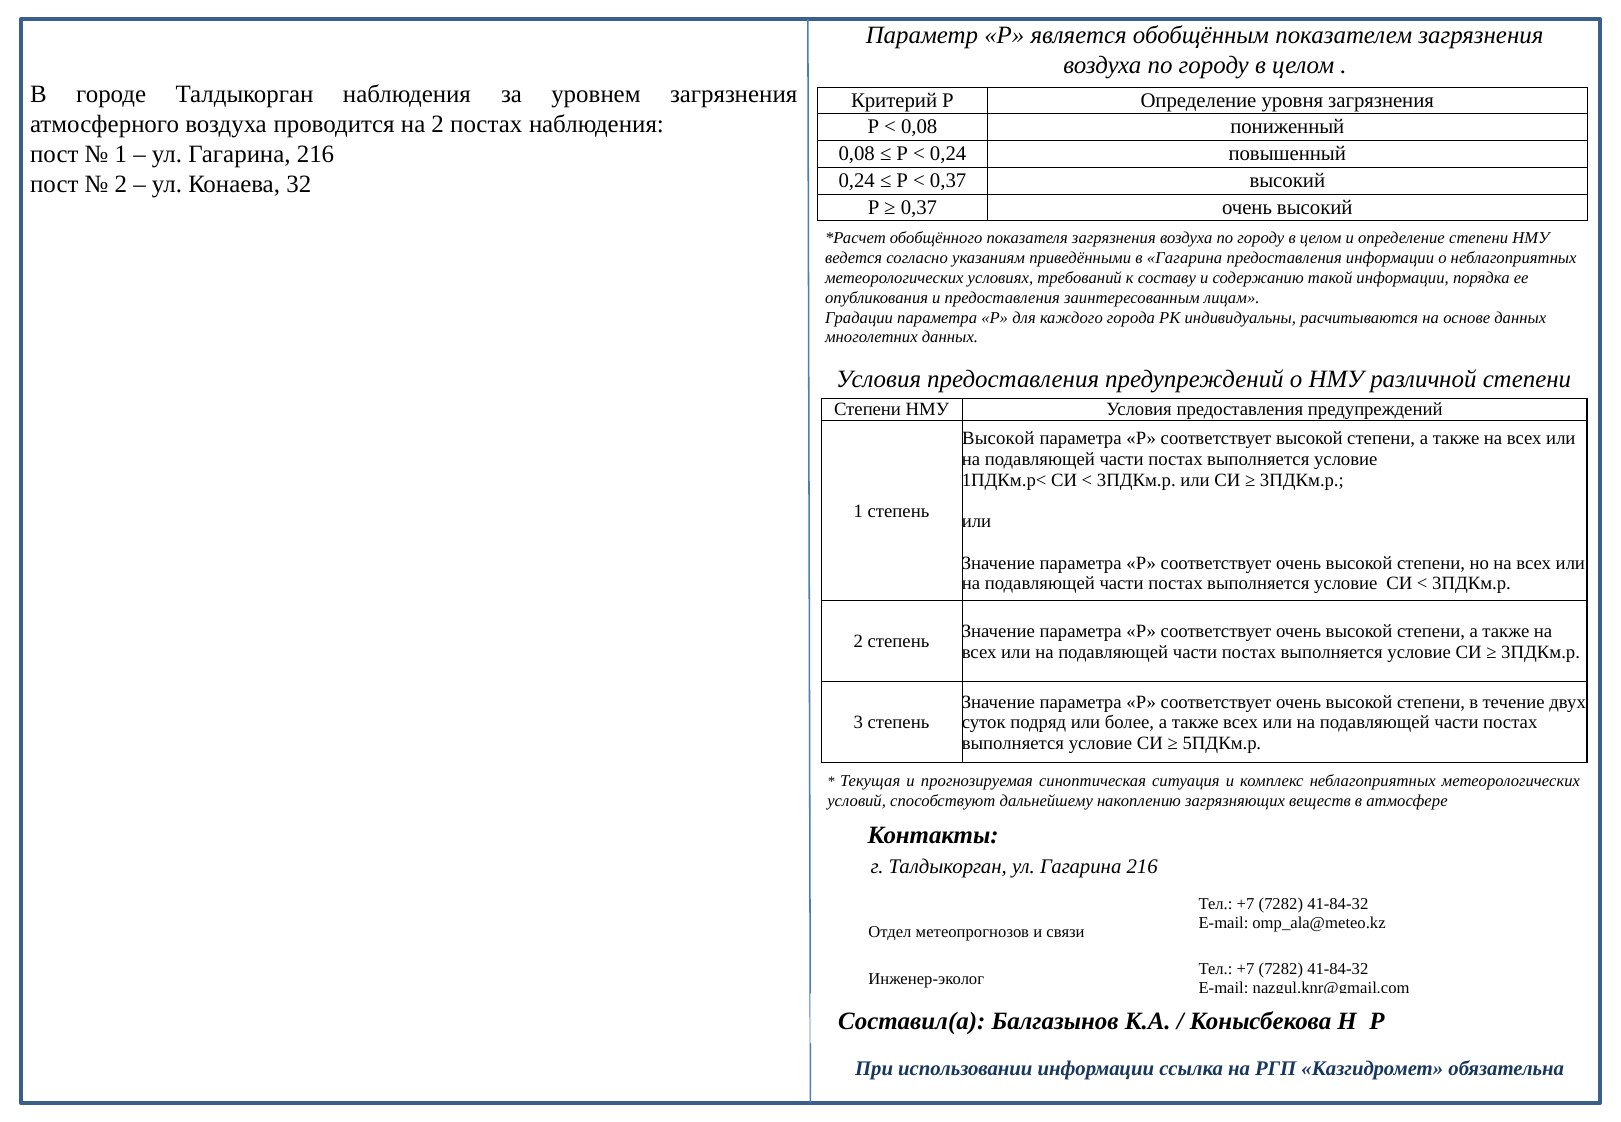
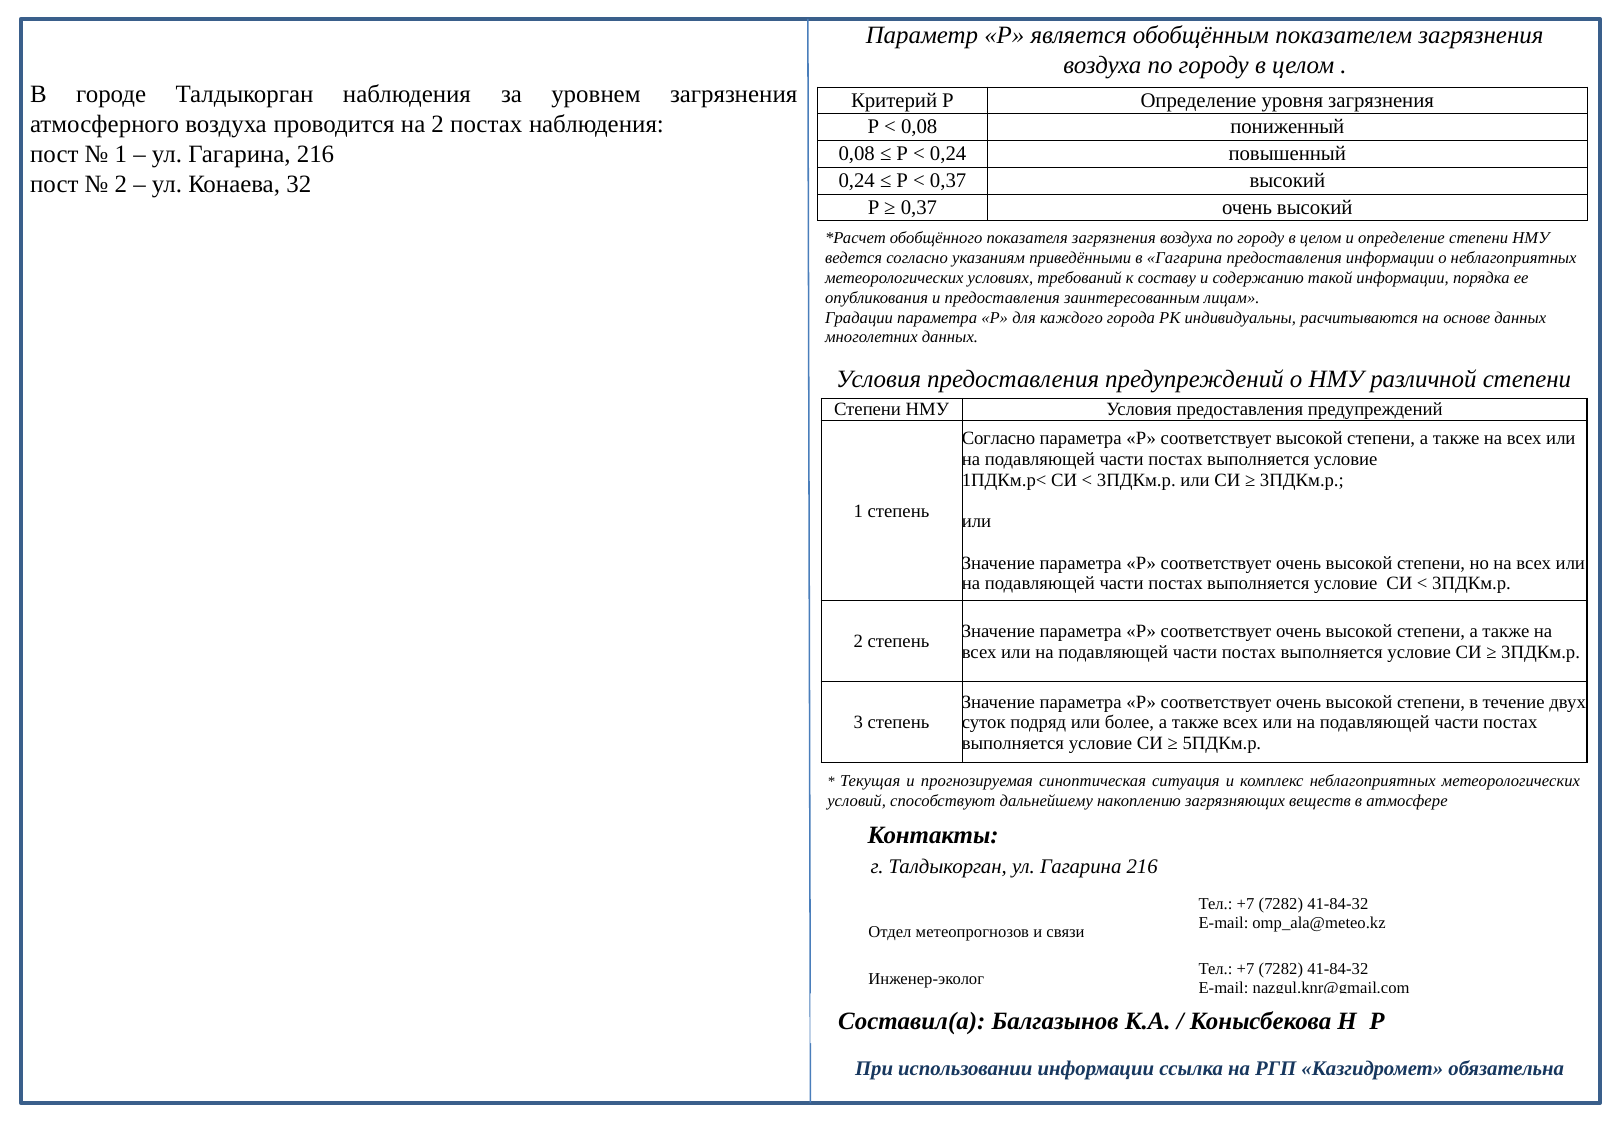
Высокой: Высокой -> Согласно (999, 439)
